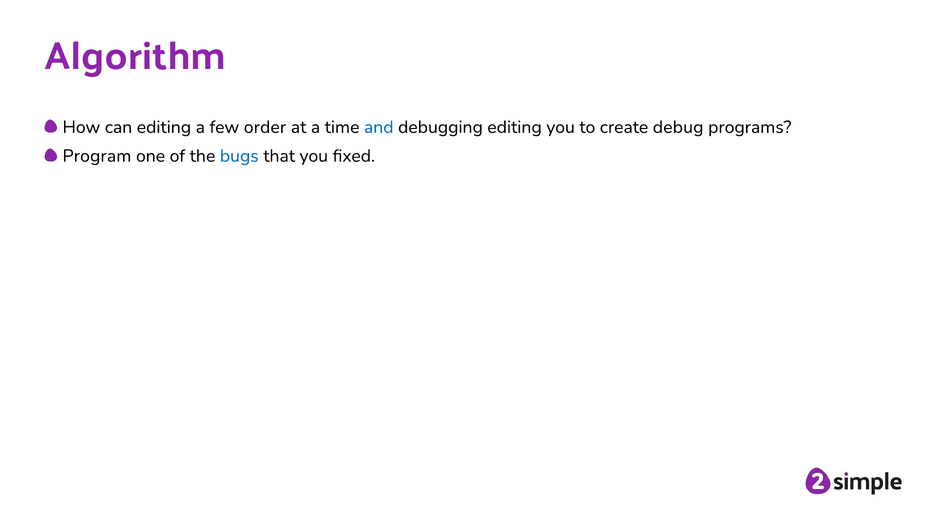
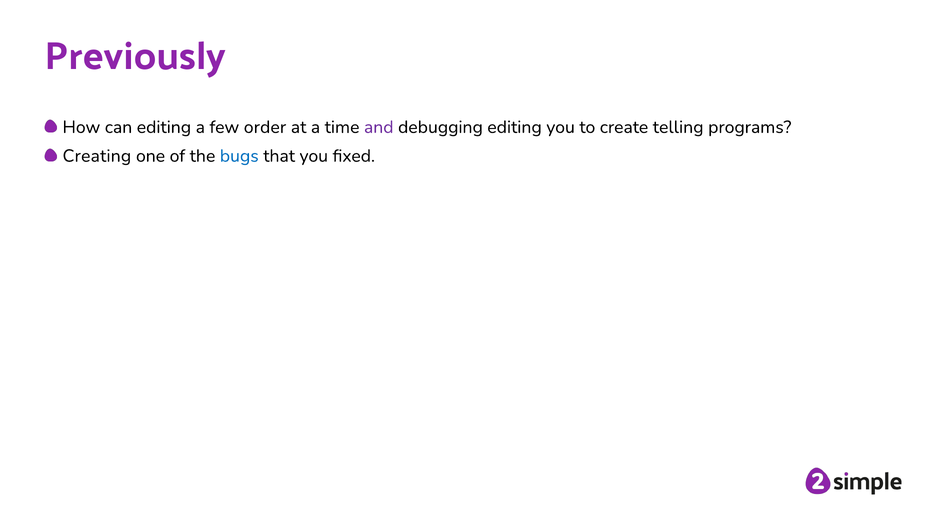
Algorithm: Algorithm -> Previously (135, 56)
and colour: blue -> purple (379, 127)
debug: debug -> telling (678, 127)
Program: Program -> Creating (97, 156)
